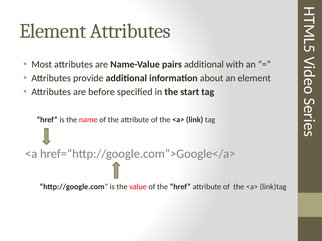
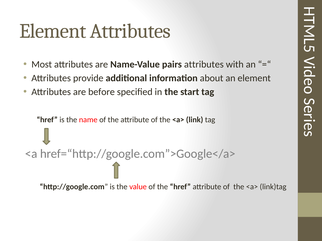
pairs additional: additional -> attributes (204, 65)
